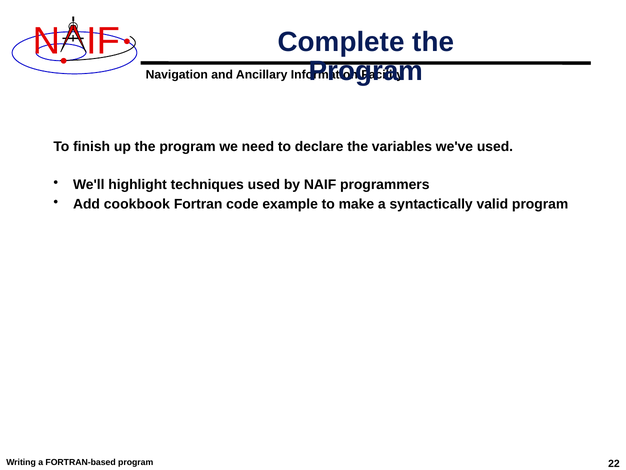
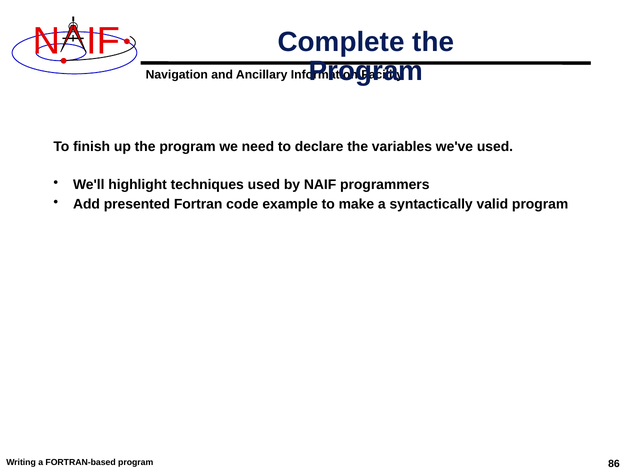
cookbook: cookbook -> presented (137, 204)
22: 22 -> 86 (614, 463)
